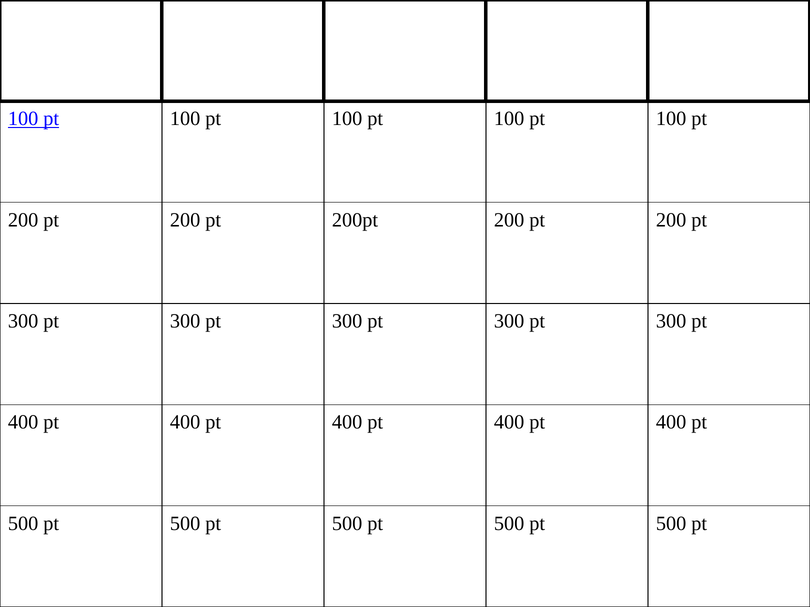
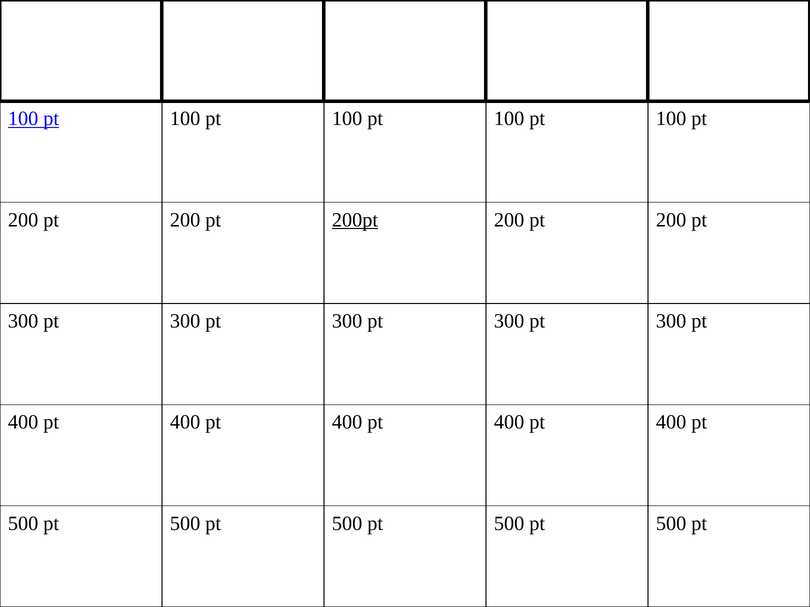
200pt underline: none -> present (355, 220)
